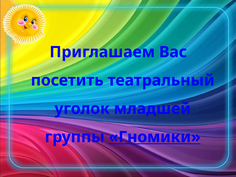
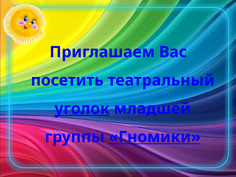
уголок underline: none -> present (82, 109)
